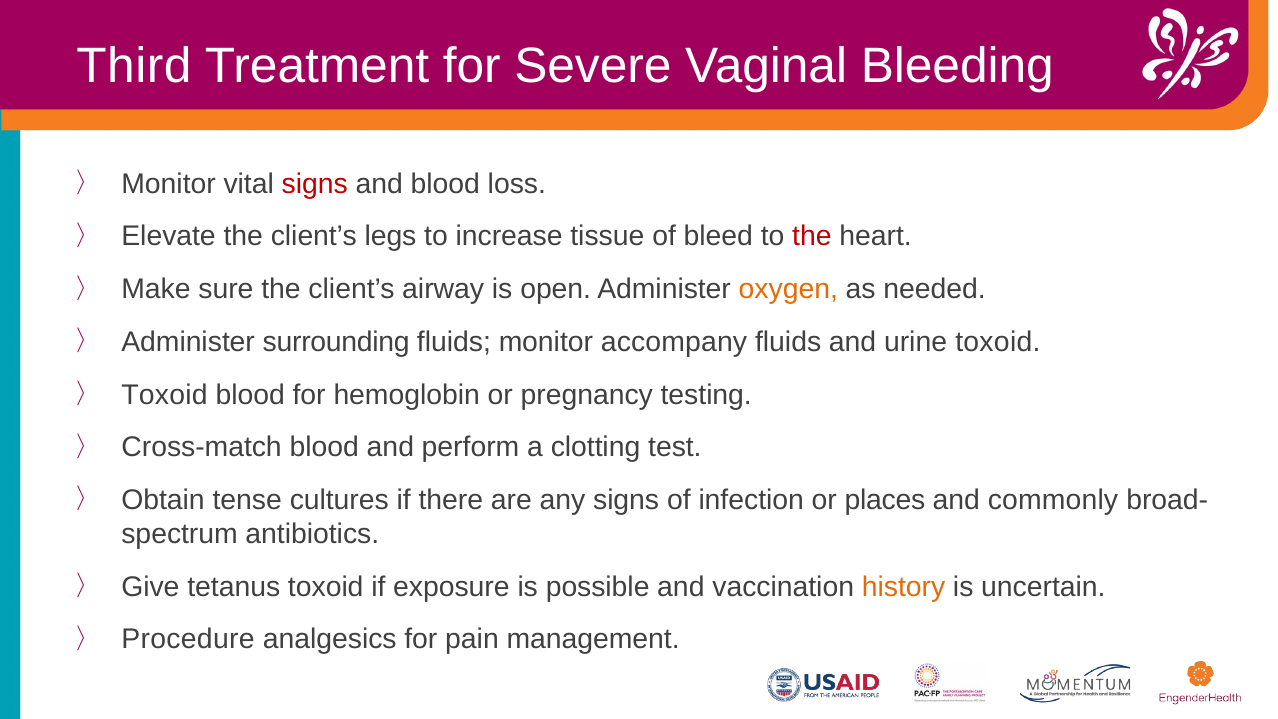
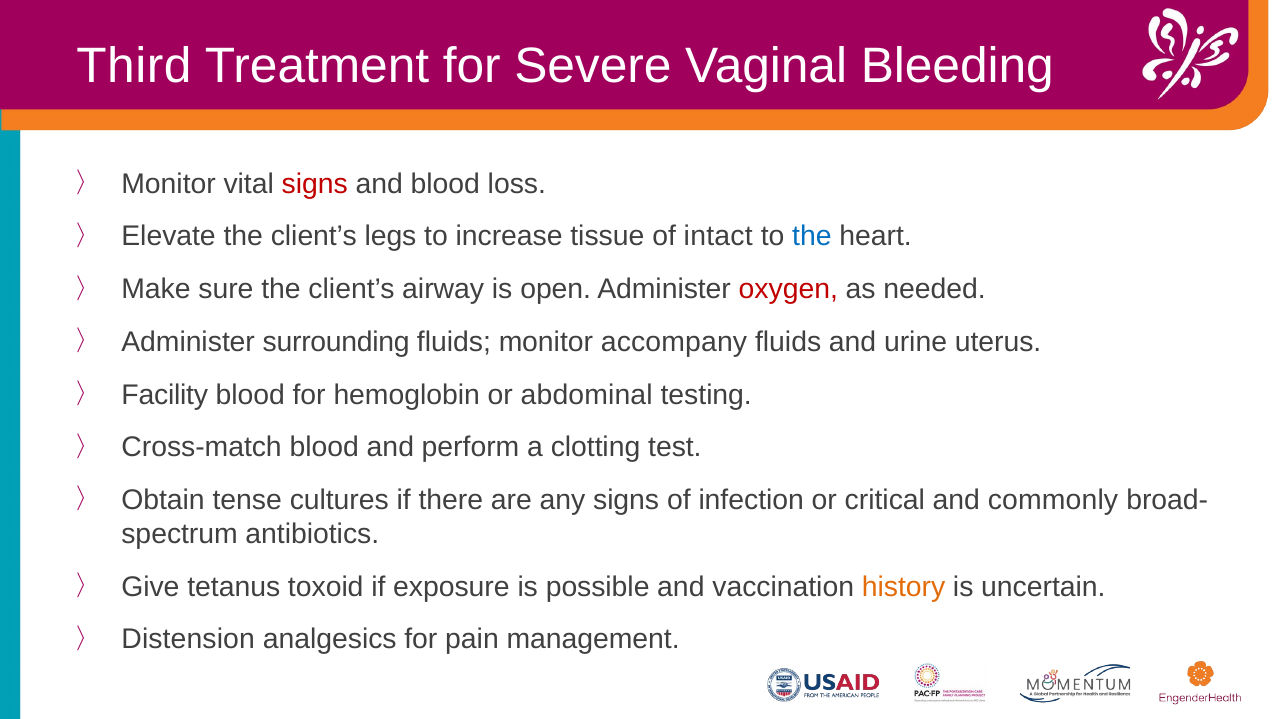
bleed: bleed -> intact (718, 237)
the colour: red -> blue (812, 237)
oxygen colour: orange -> red (788, 289)
urine toxoid: toxoid -> uterus (998, 342)
Toxoid: Toxoid -> Facility (165, 395)
pregnancy: pregnancy -> abdominal (587, 395)
places: places -> critical (885, 500)
Procedure: Procedure -> Distension (188, 639)
